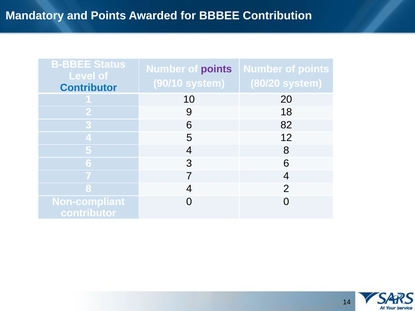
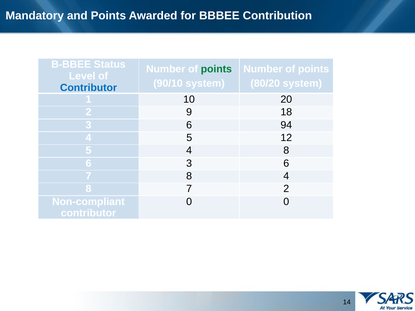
points colour: purple -> green (216, 69)
82: 82 -> 94 (286, 125)
7 7: 7 -> 8 (189, 176)
8 4: 4 -> 7 (189, 189)
